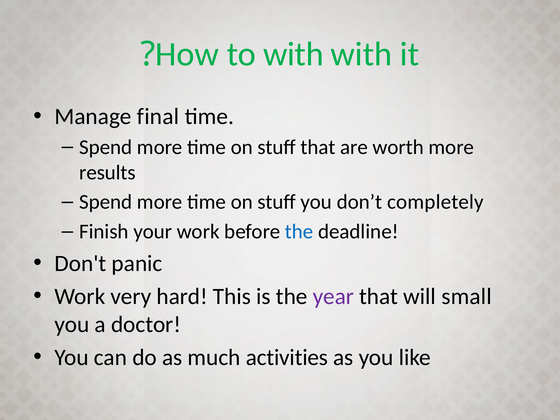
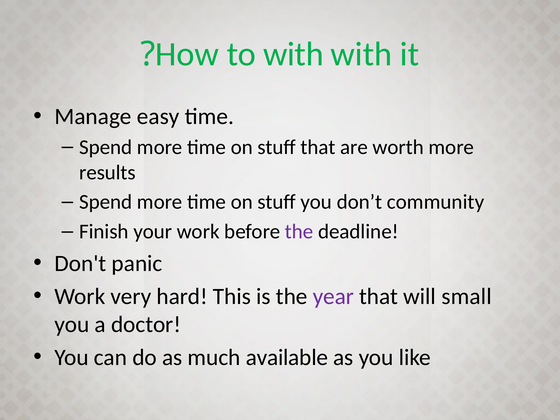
final: final -> easy (158, 116)
completely: completely -> community (436, 202)
the colour: blue -> purple (299, 232)
activities: activities -> available (287, 357)
